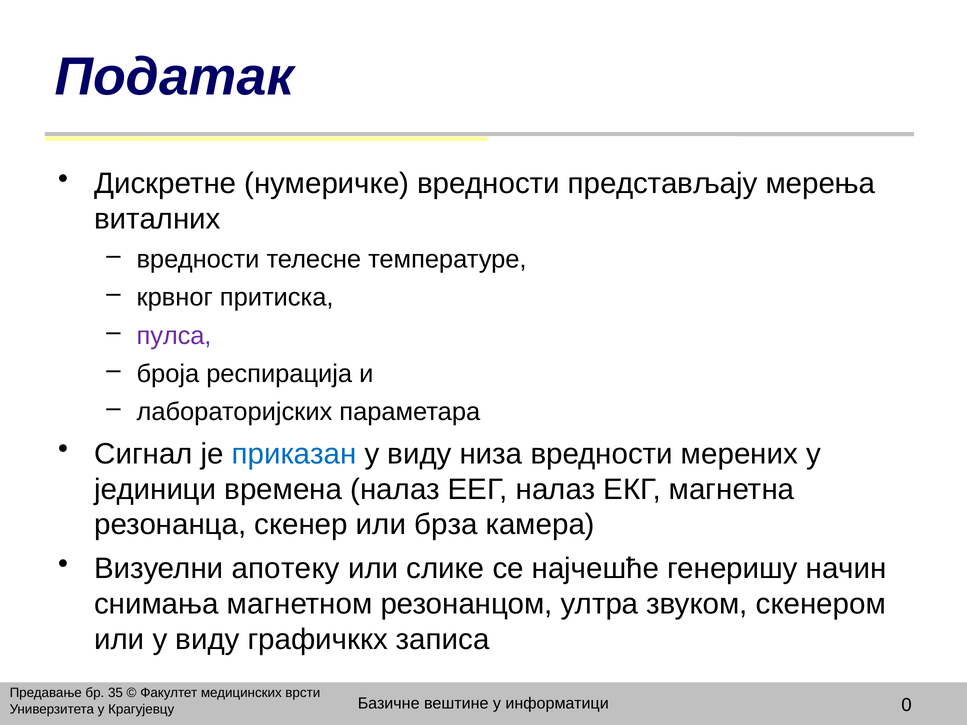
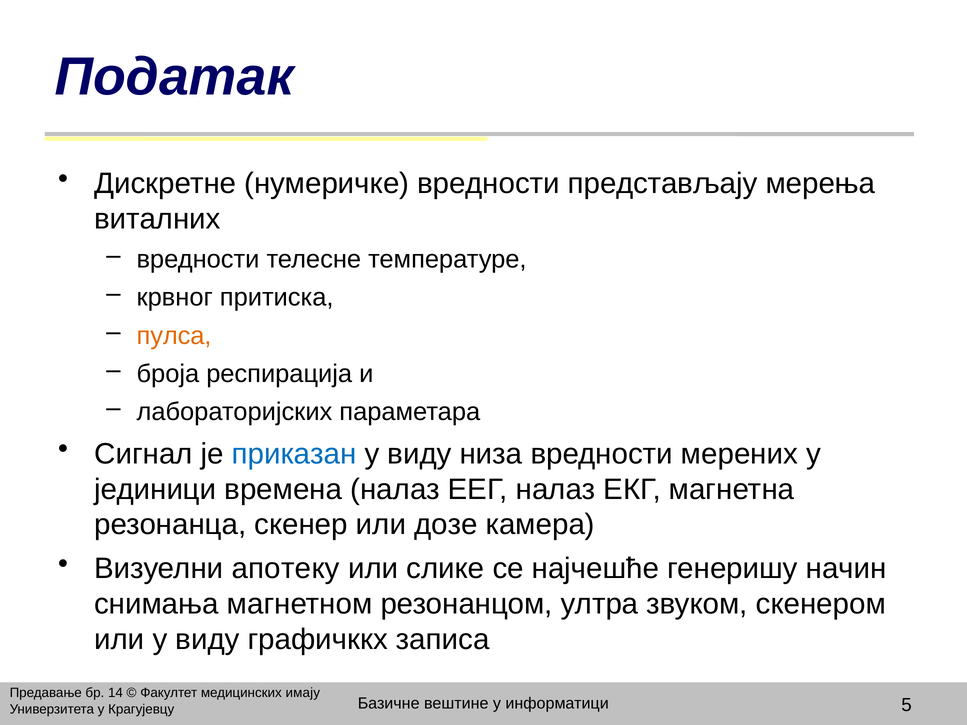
пулса colour: purple -> orange (174, 336)
брза: брза -> дозе (446, 525)
35: 35 -> 14 (115, 693)
врсти: врсти -> имају (303, 693)
0: 0 -> 5 (907, 705)
